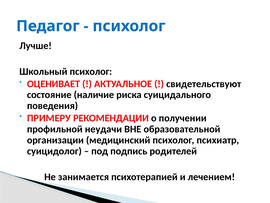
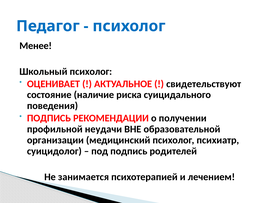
Лучше: Лучше -> Менее (36, 46)
ПРИМЕРУ: ПРИМЕРУ -> ПОДПИСЬ (49, 118)
